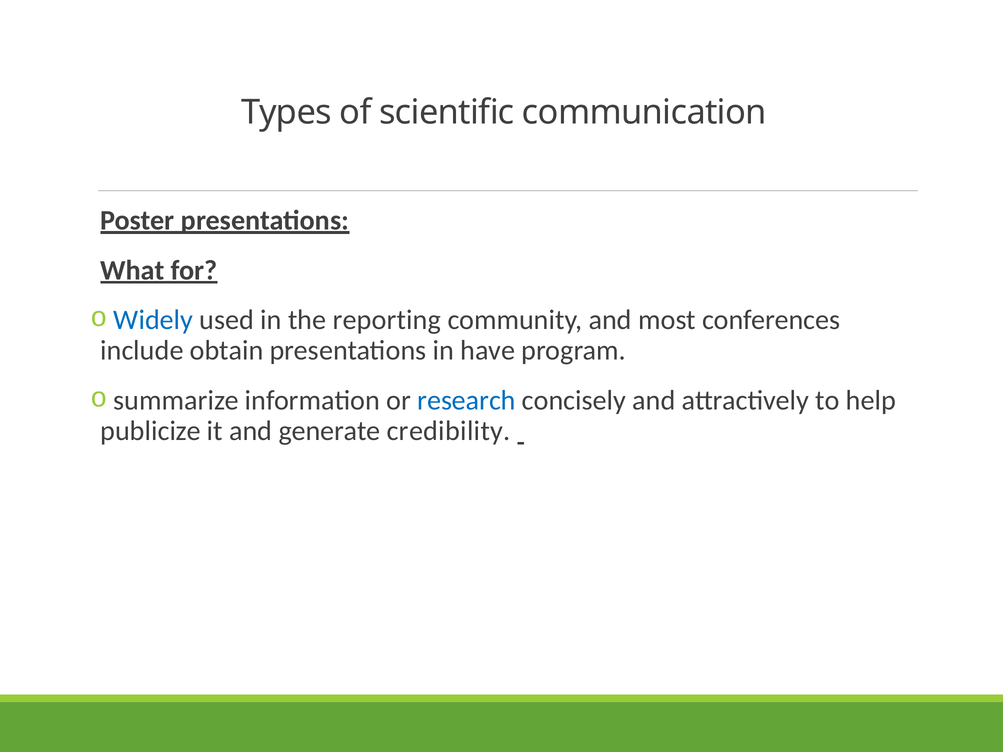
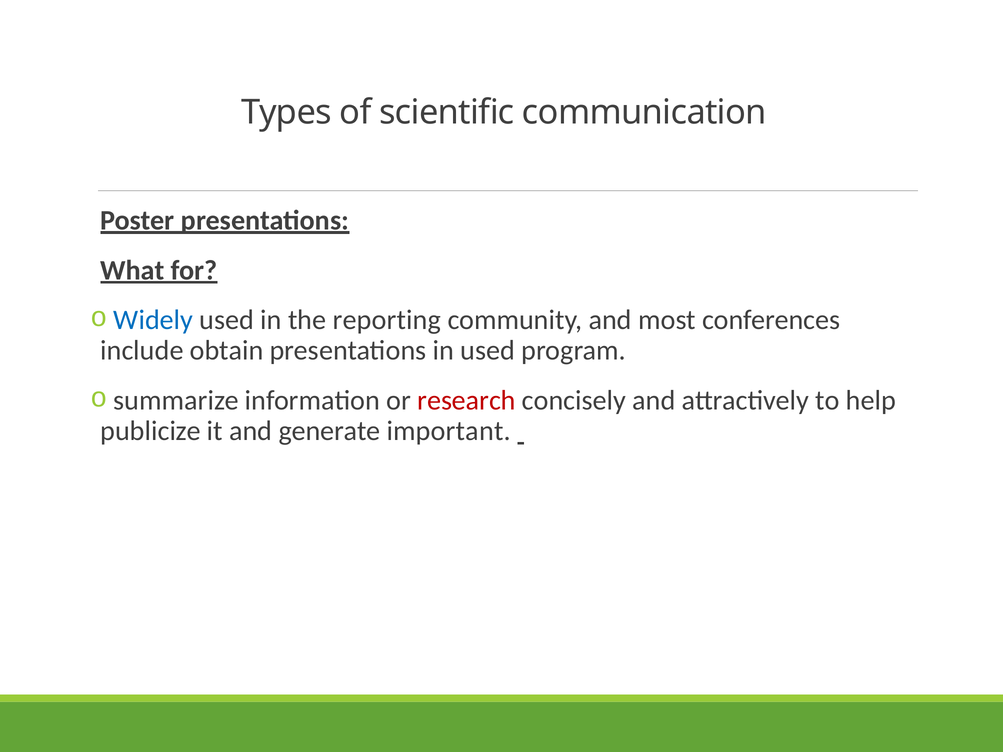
in have: have -> used (488, 351)
research colour: blue -> red (467, 401)
credibility: credibility -> important (449, 431)
